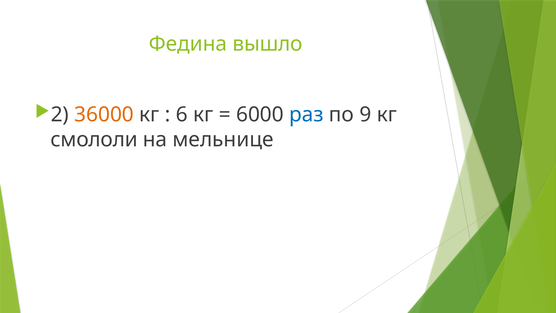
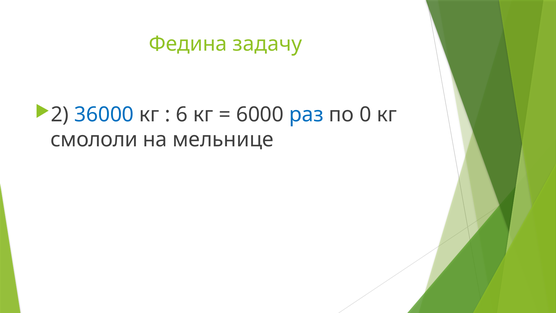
вышло: вышло -> задачу (267, 44)
36000 colour: orange -> blue (104, 115)
9: 9 -> 0 (365, 115)
